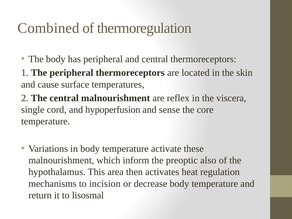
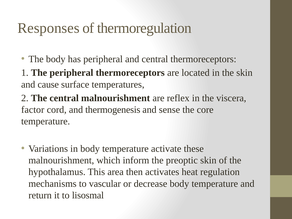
Combined: Combined -> Responses (49, 28)
single: single -> factor (33, 110)
hypoperfusion: hypoperfusion -> thermogenesis (113, 110)
preoptic also: also -> skin (208, 160)
incision: incision -> vascular (105, 184)
